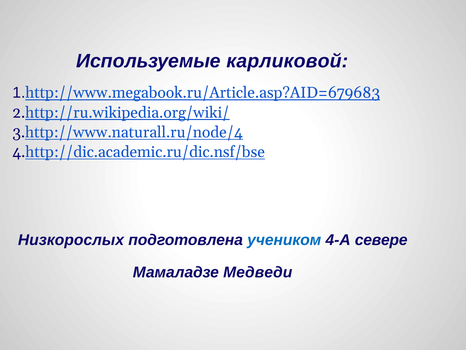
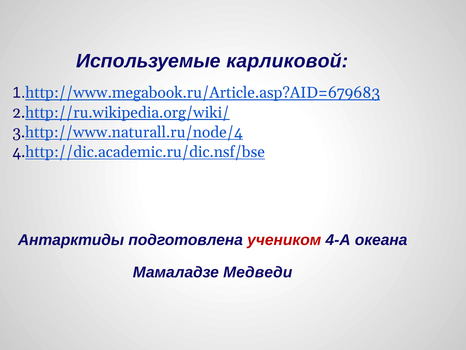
Низкорослых: Низкорослых -> Антарктиды (71, 240)
учеником colour: blue -> red (284, 240)
севере: севере -> океана (381, 240)
